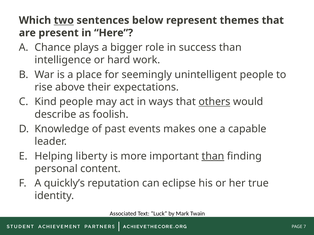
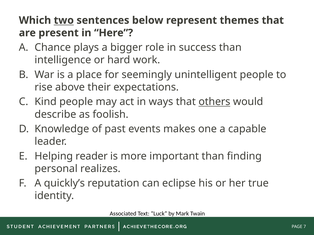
liberty: liberty -> reader (92, 156)
than underline: present -> none (213, 156)
content: content -> realizes (100, 169)
